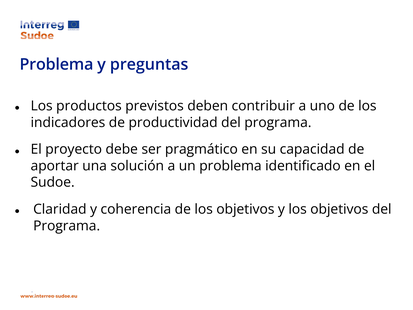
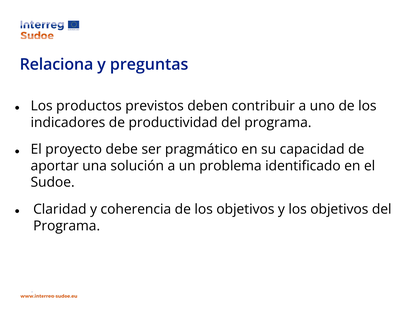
Problema: Problema -> Relaciona (56, 64)
